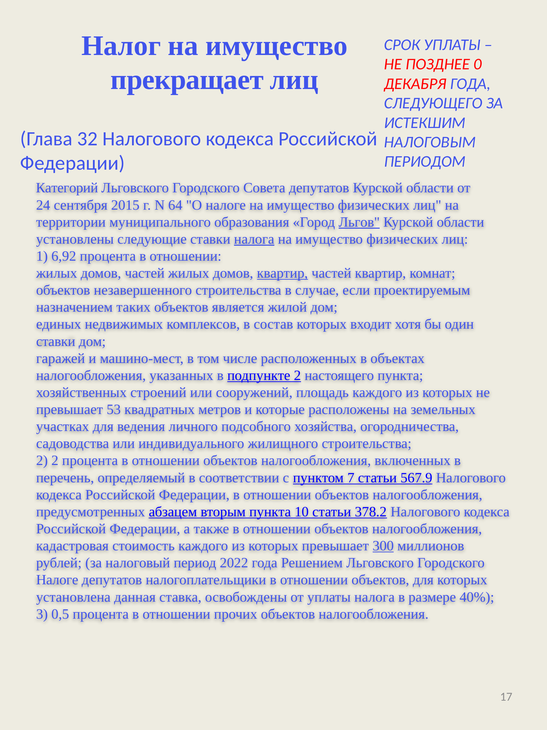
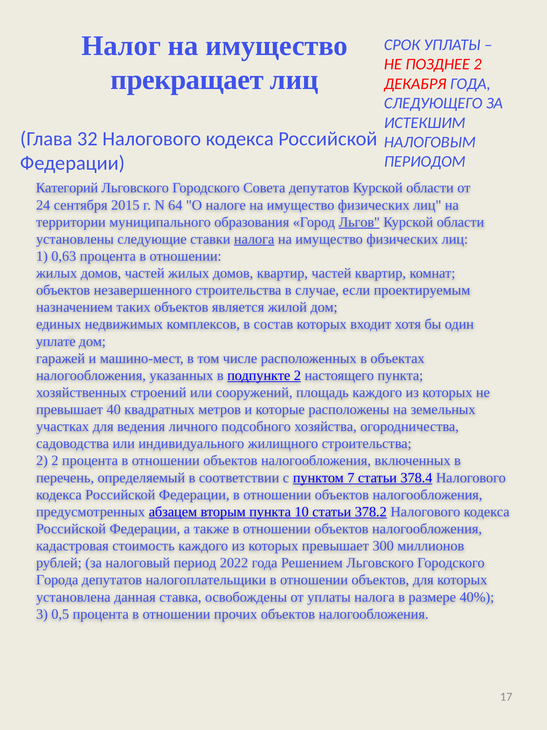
ПОЗДНЕЕ 0: 0 -> 2 (478, 64)
6,92: 6,92 -> 0,63 (64, 256)
квартир underline: present -> none (282, 273)
ставки: ставки -> уплате (56, 341)
53: 53 -> 40 (114, 409)
567.9: 567.9 -> 378.4 (416, 477)
300 underline: present -> none (383, 545)
Налоге: Налоге -> Города (57, 579)
